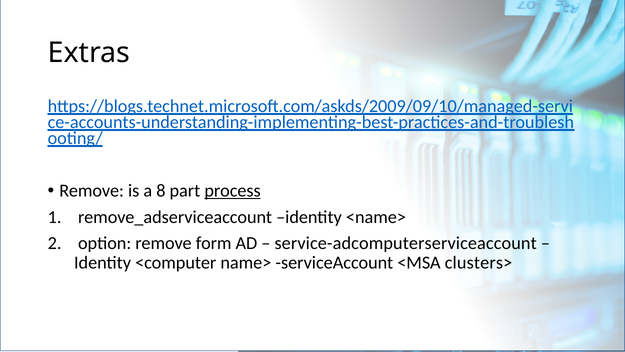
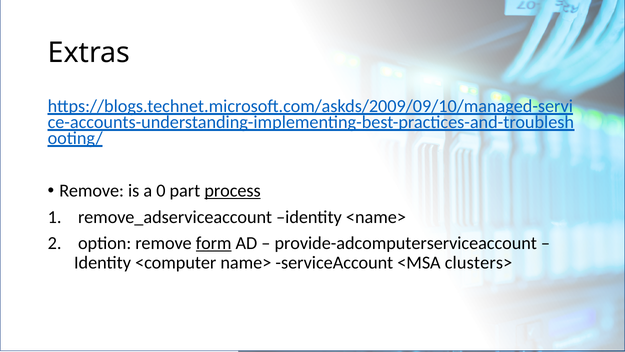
8: 8 -> 0 (161, 191)
form underline: none -> present (214, 243)
service-adcomputerserviceaccount: service-adcomputerserviceaccount -> provide-adcomputerserviceaccount (406, 243)
